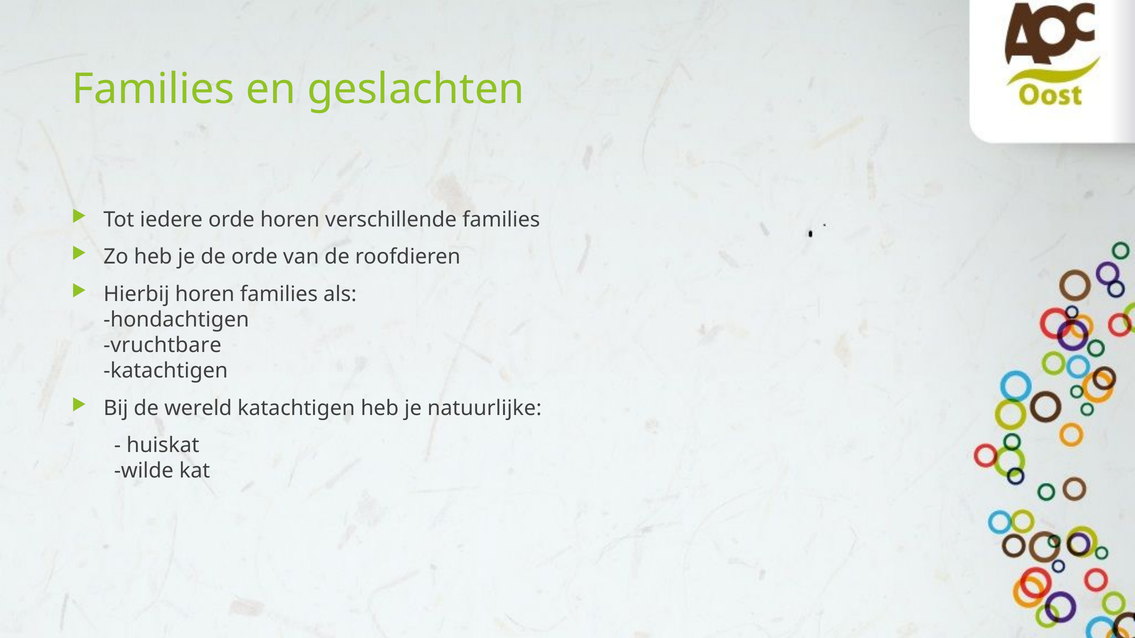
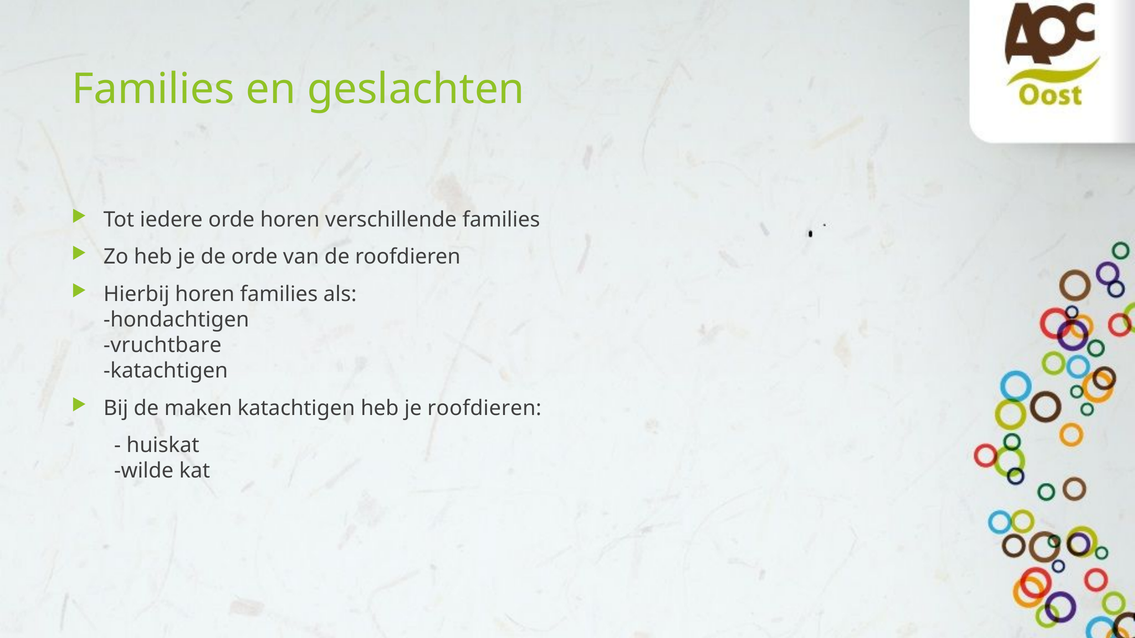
wereld: wereld -> maken (198, 408)
je natuurlijke: natuurlijke -> roofdieren (484, 408)
